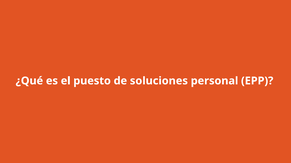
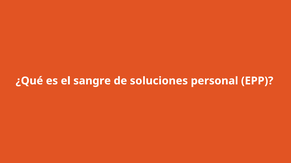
puesto: puesto -> sangre (92, 81)
